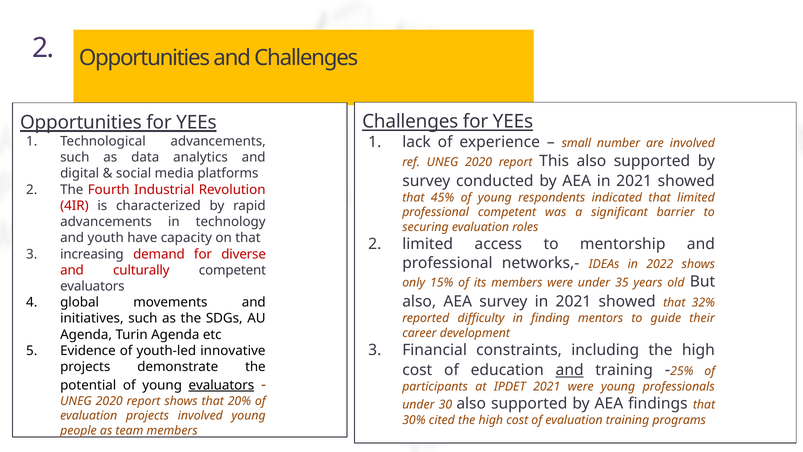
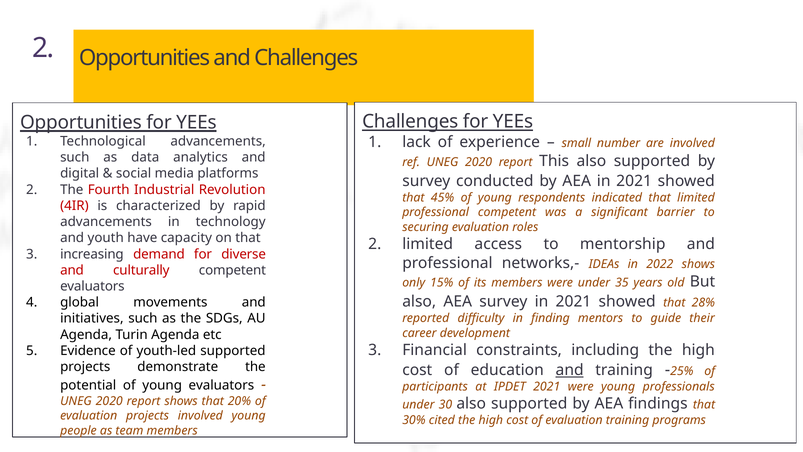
32%: 32% -> 28% (703, 303)
youth-led innovative: innovative -> supported (233, 351)
evaluators underline: present -> none (221, 385)
